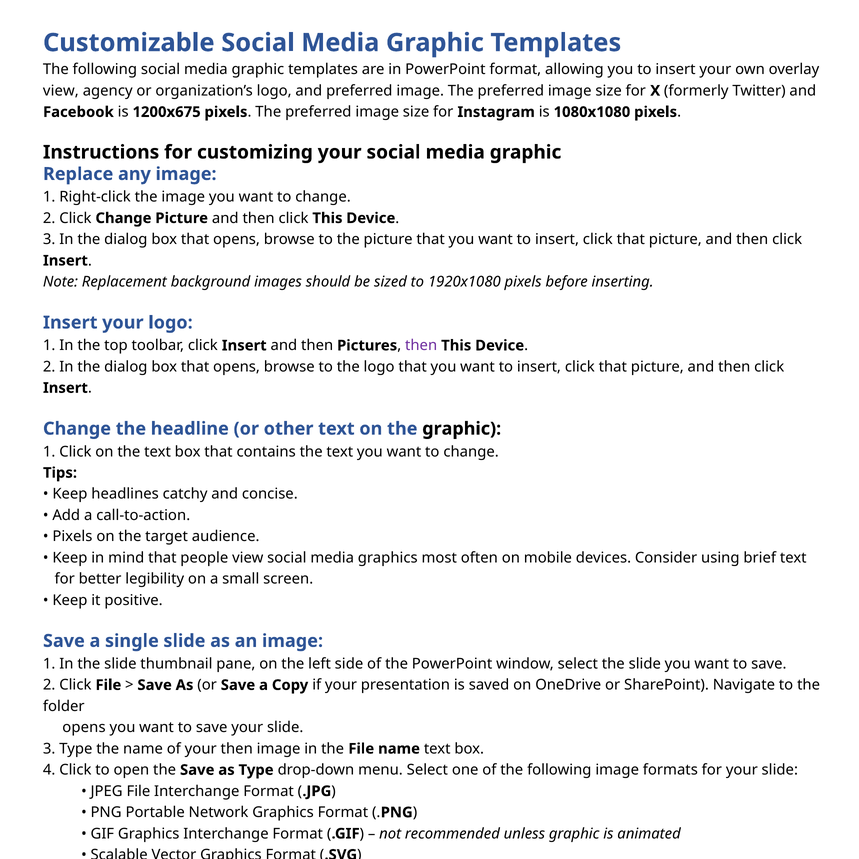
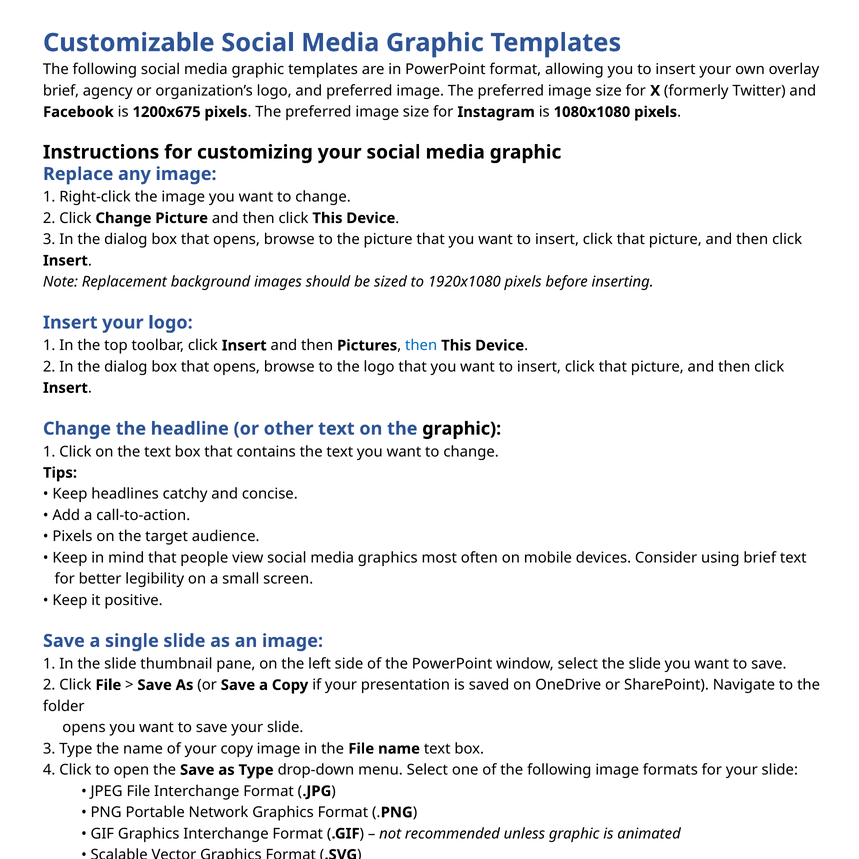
view: view -> brief (61, 91)
then colour: purple -> blue (421, 345)
your then: then -> copy (237, 749)
